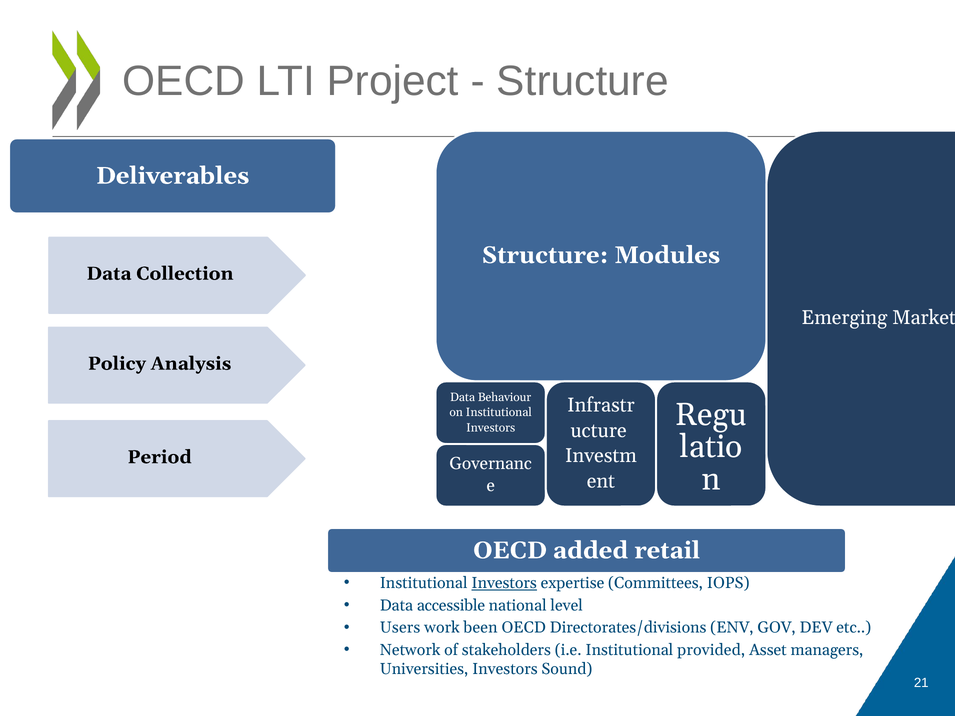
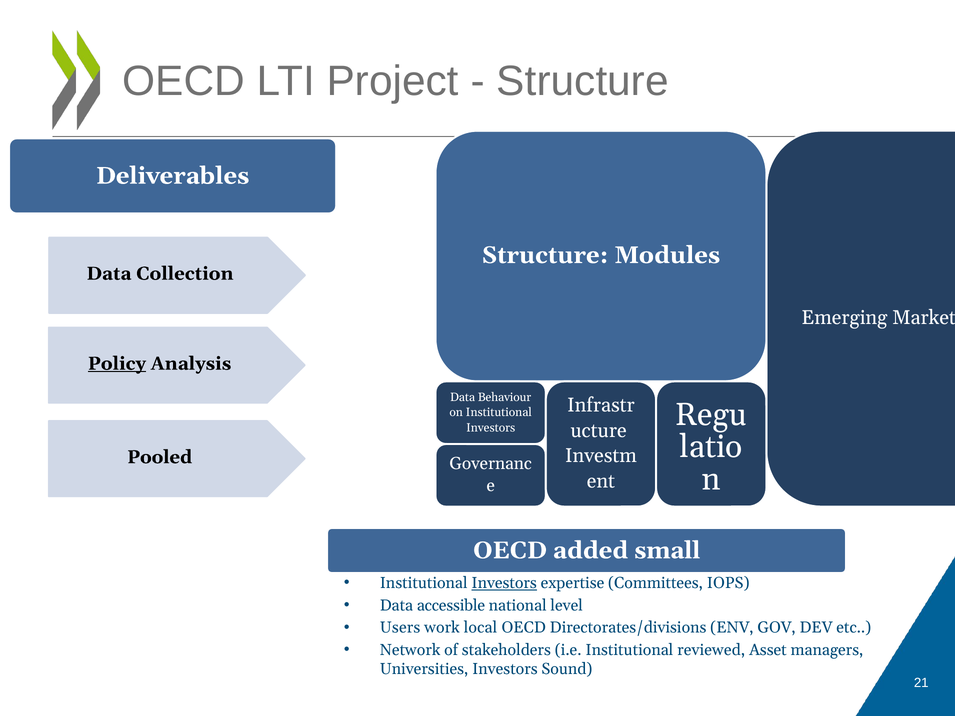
Policy underline: none -> present (117, 364)
Period: Period -> Pooled (160, 457)
retail: retail -> small (667, 551)
been: been -> local (481, 628)
provided: provided -> reviewed (711, 650)
